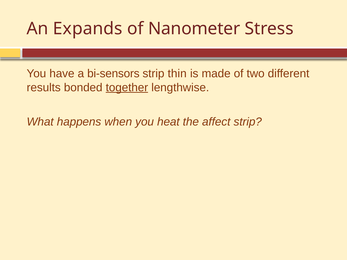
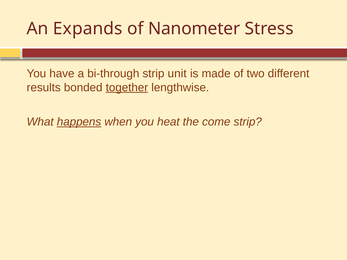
bi-sensors: bi-sensors -> bi-through (113, 74)
thin: thin -> unit (177, 74)
happens underline: none -> present (79, 122)
affect: affect -> come (216, 122)
